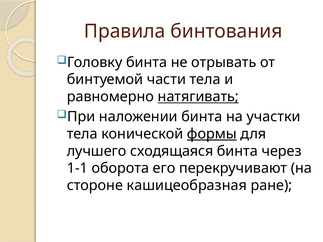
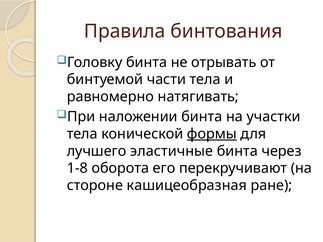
натягивать underline: present -> none (198, 97)
сходящаяся: сходящаяся -> эластичные (172, 151)
1-1: 1-1 -> 1-8 (77, 168)
